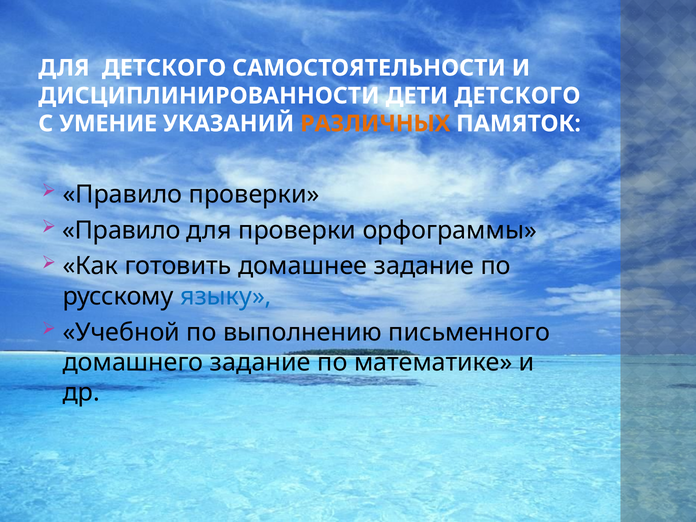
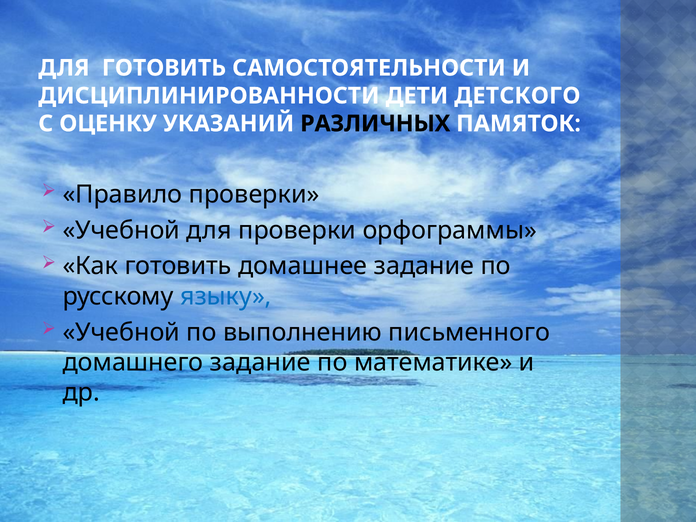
ДЛЯ ДЕТСКОГО: ДЕТСКОГО -> ГОТОВИТЬ (164, 68)
УМЕНИЕ: УМЕНИЕ -> ОЦЕНКУ (108, 124)
РАЗЛИЧНЫХ colour: orange -> black (375, 124)
Правило: Правило -> Учебной (121, 230)
